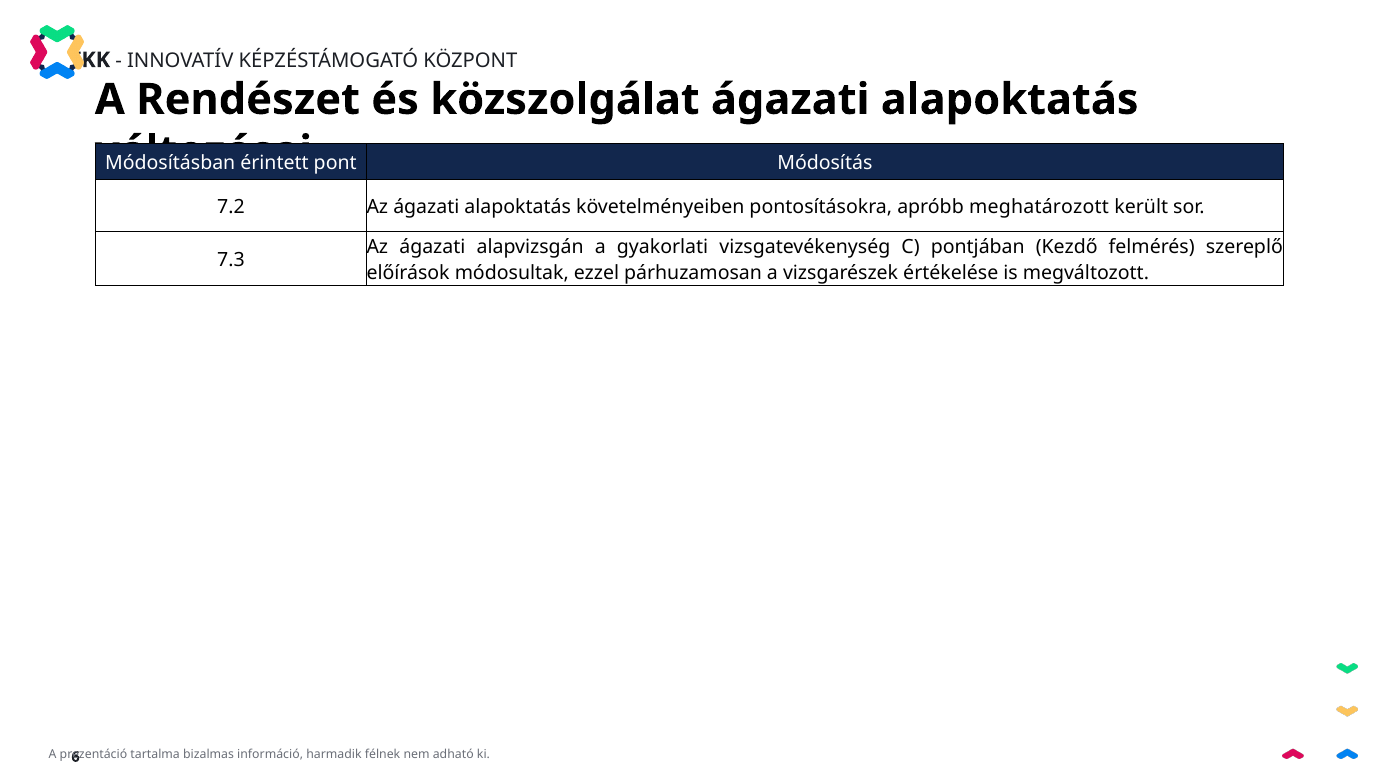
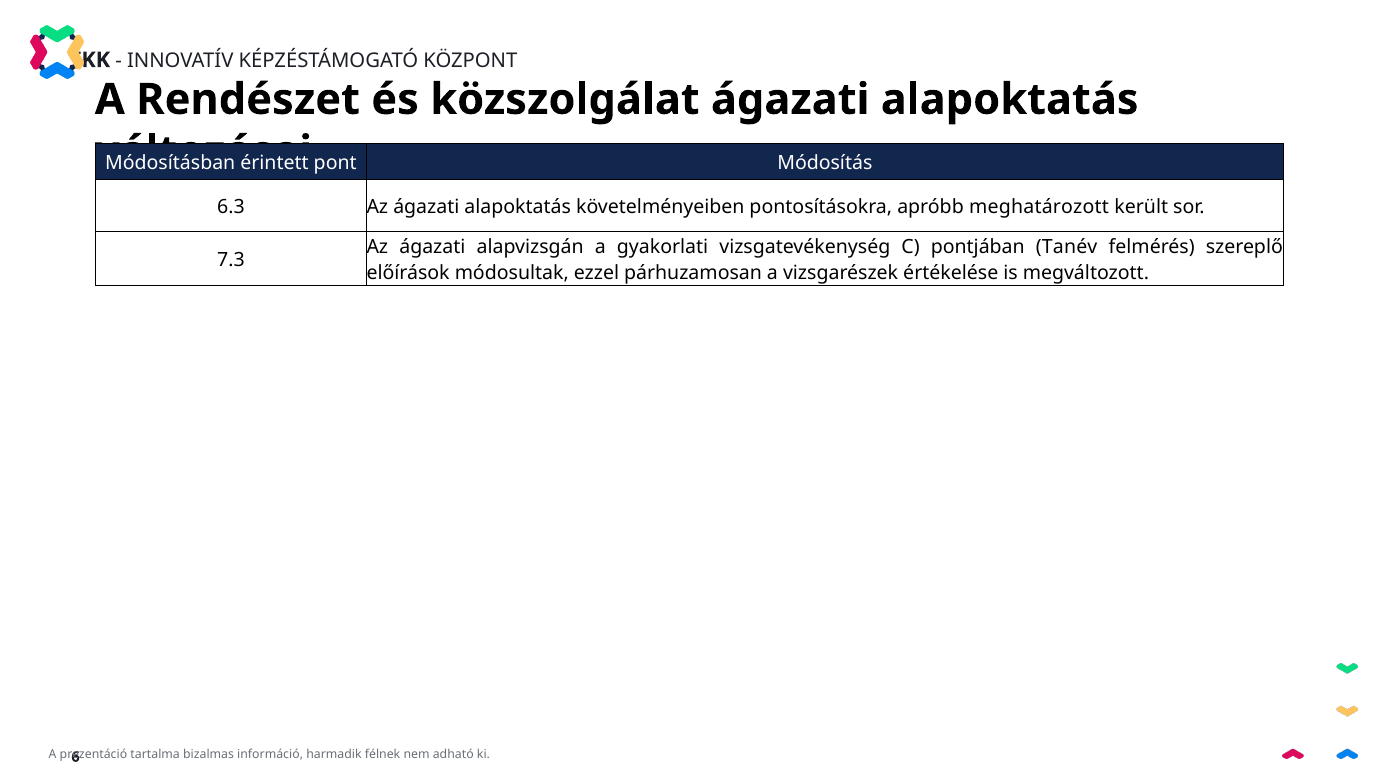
7.2: 7.2 -> 6.3 (231, 207)
Kezdő: Kezdő -> Tanév (1067, 246)
